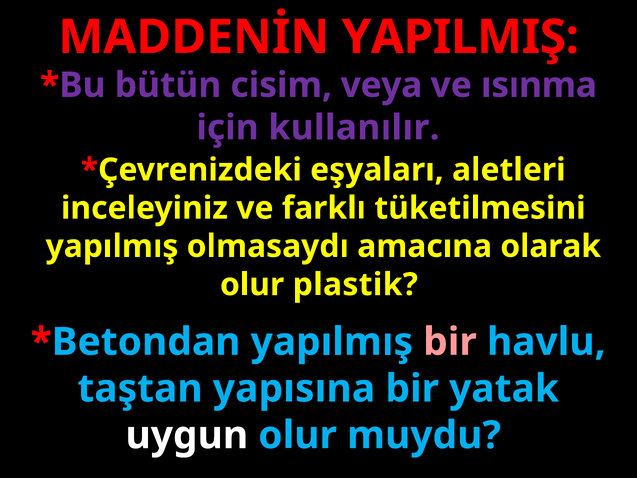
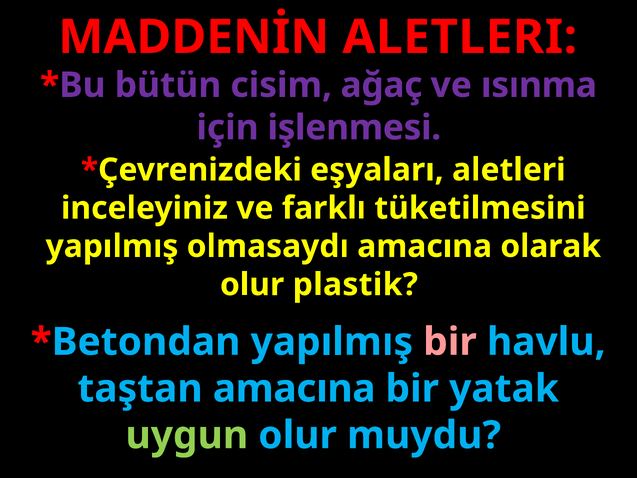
MADDENİN YAPILMIŞ: YAPILMIŞ -> ALETLERI (460, 37)
veya: veya -> ağaç (382, 85)
kullanılır: kullanılır -> işlenmesi (354, 128)
taştan yapısına: yapısına -> amacına (294, 388)
uygun colour: white -> light green (187, 435)
